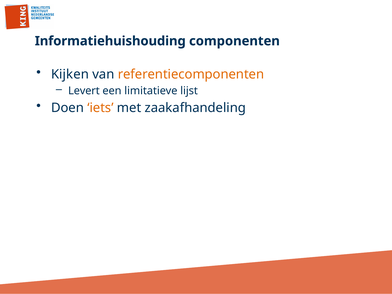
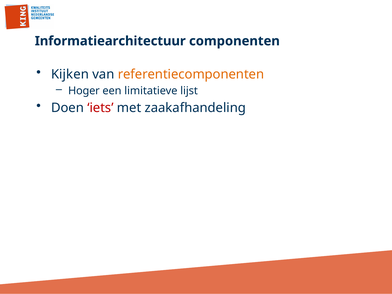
Informatiehuishouding: Informatiehuishouding -> Informatiearchitectuur (110, 41)
Levert: Levert -> Hoger (84, 91)
iets colour: orange -> red (100, 108)
